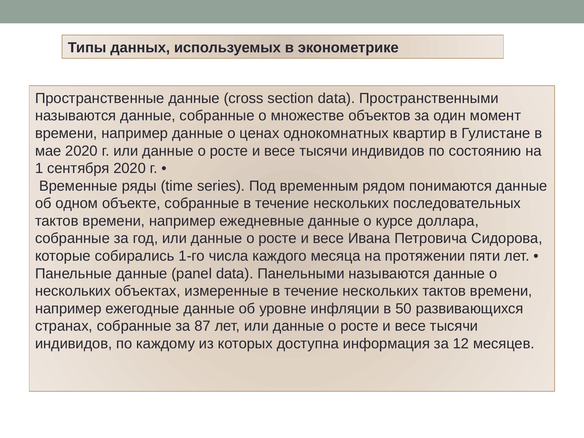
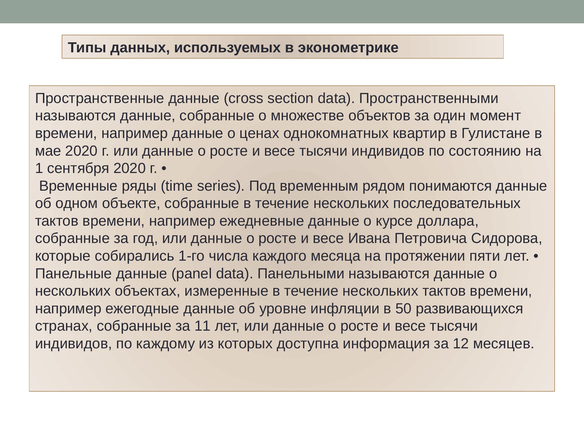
87: 87 -> 11 (203, 326)
